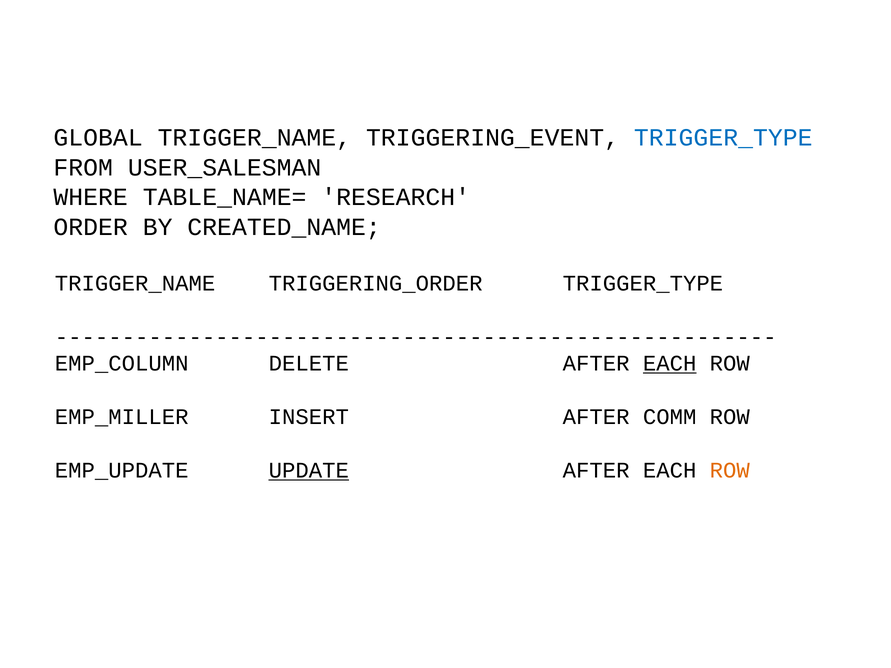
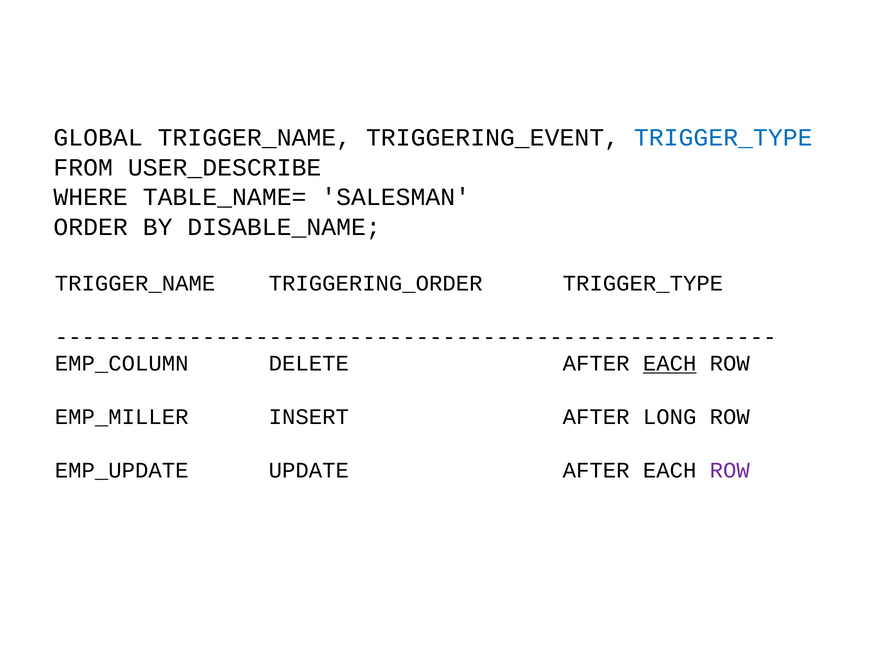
USER_SALESMAN: USER_SALESMAN -> USER_DESCRIBE (225, 167)
RESEARCH: RESEARCH -> SALESMAN (396, 197)
CREATED_NAME: CREATED_NAME -> DISABLE_NAME (284, 227)
COMM: COMM -> LONG (670, 417)
UPDATE underline: present -> none (309, 471)
ROW colour: orange -> purple (730, 471)
